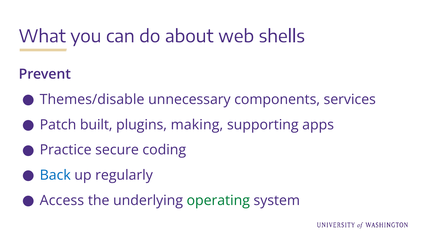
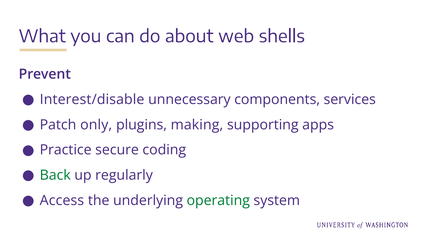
Themes/disable: Themes/disable -> Interest/disable (92, 100)
built: built -> only (96, 125)
Back colour: blue -> green (55, 175)
